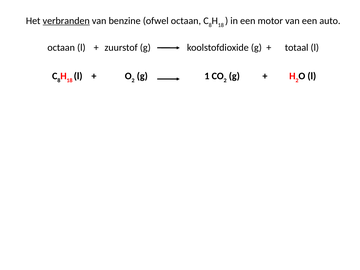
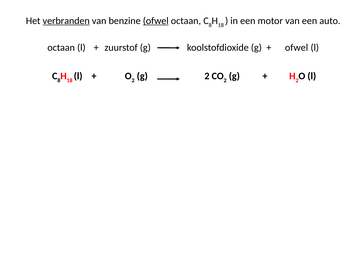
ofwel underline: none -> present (156, 21)
totaal: totaal -> ofwel (297, 47)
g 1: 1 -> 2 (207, 76)
